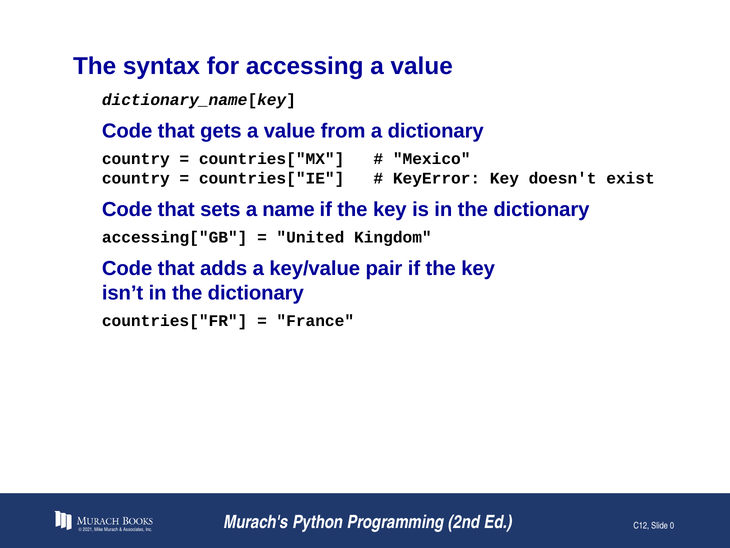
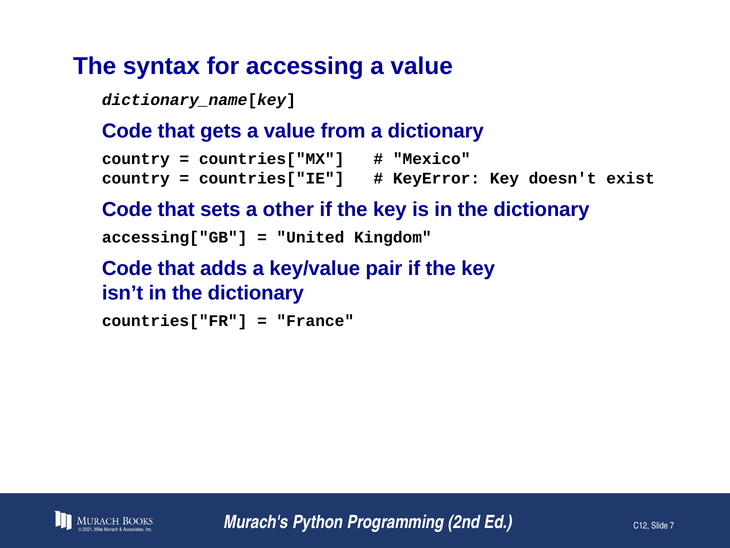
name: name -> other (288, 209)
0: 0 -> 7 (672, 525)
